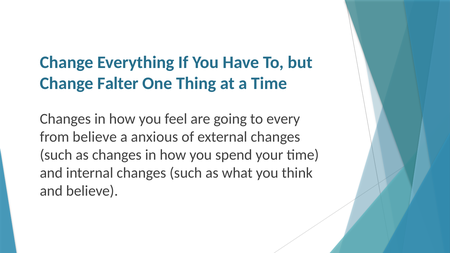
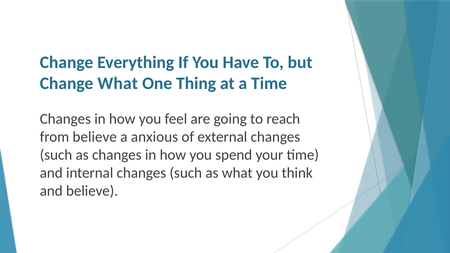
Change Falter: Falter -> What (118, 84)
every: every -> reach (283, 119)
